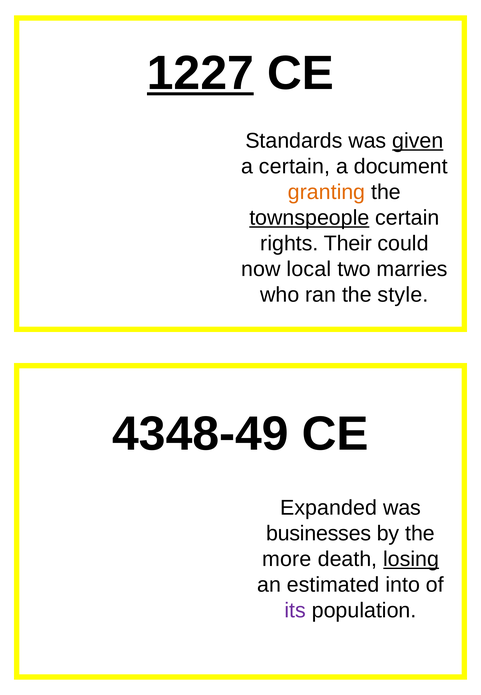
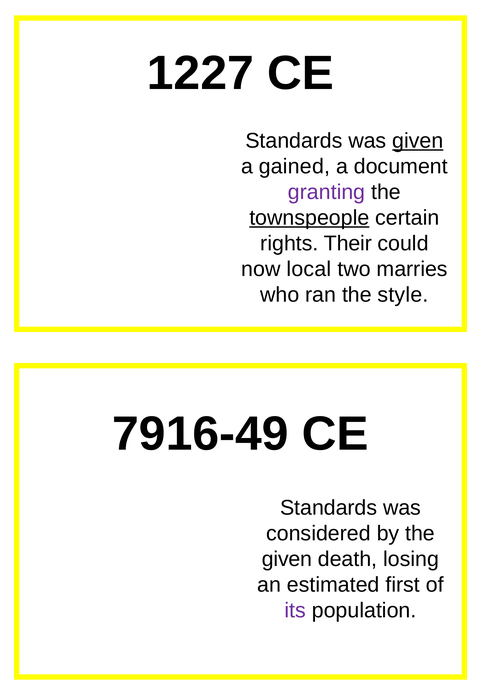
1227 underline: present -> none (200, 73)
a certain: certain -> gained (294, 166)
granting colour: orange -> purple (327, 192)
4348-49: 4348-49 -> 7916-49 (200, 434)
Expanded: Expanded -> Standards (329, 508)
businesses: businesses -> considered (318, 533)
more: more -> given (287, 559)
losing underline: present -> none (411, 559)
into: into -> first (403, 585)
